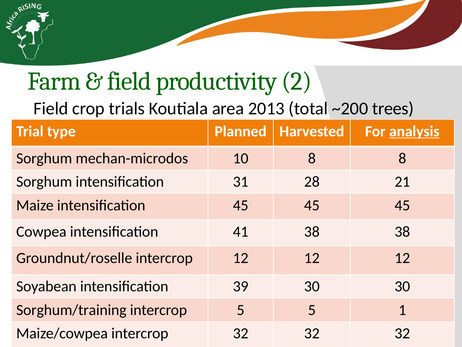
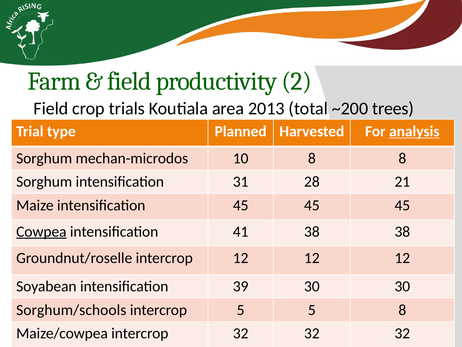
Cowpea underline: none -> present (41, 231)
Sorghum/training: Sorghum/training -> Sorghum/schools (71, 309)
5 1: 1 -> 8 (402, 309)
